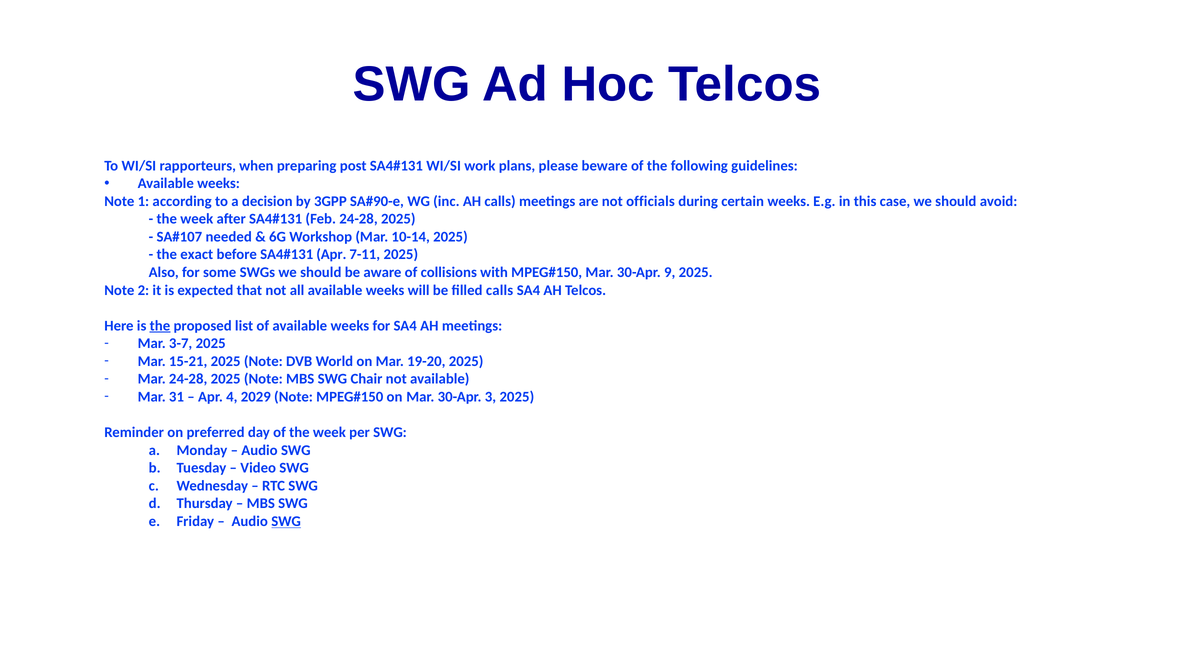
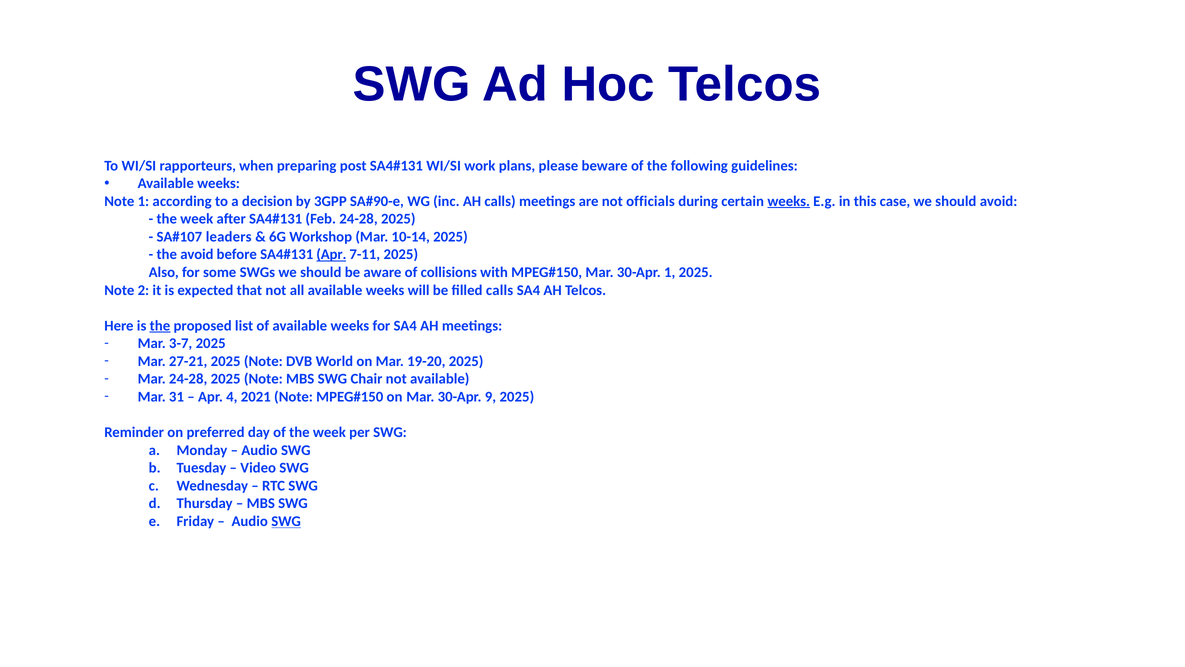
weeks underline: none -> present (789, 201)
needed: needed -> leaders (229, 237)
the exact: exact -> avoid (197, 254)
Apr underline: none -> present (331, 254)
30-Apr 9: 9 -> 1 (670, 272)
15-21: 15-21 -> 27-21 (188, 361)
2029: 2029 -> 2021 (256, 397)
3: 3 -> 9 (490, 397)
